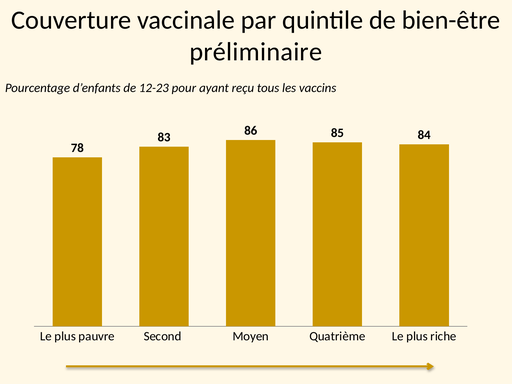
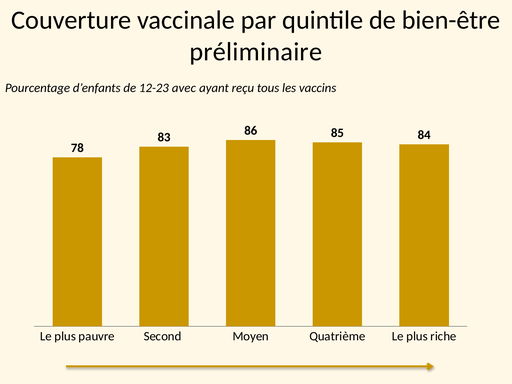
pour: pour -> avec (184, 88)
